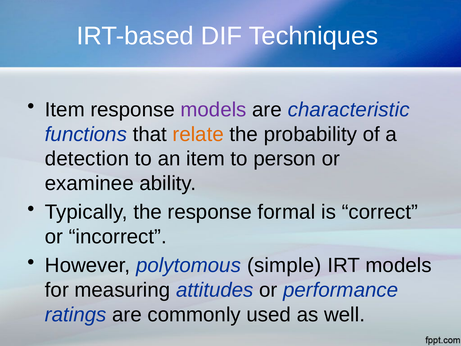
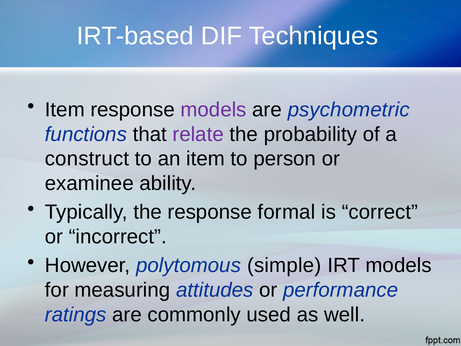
characteristic: characteristic -> psychometric (349, 110)
relate colour: orange -> purple (198, 134)
detection: detection -> construct (87, 159)
